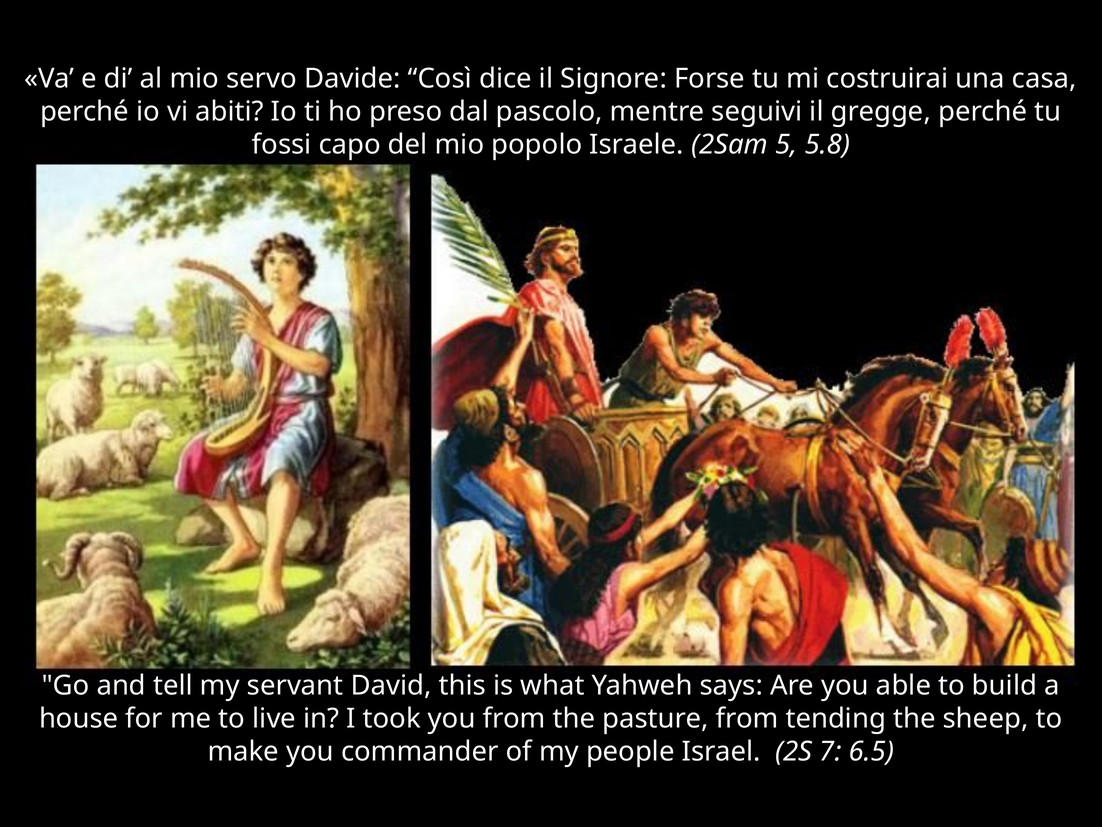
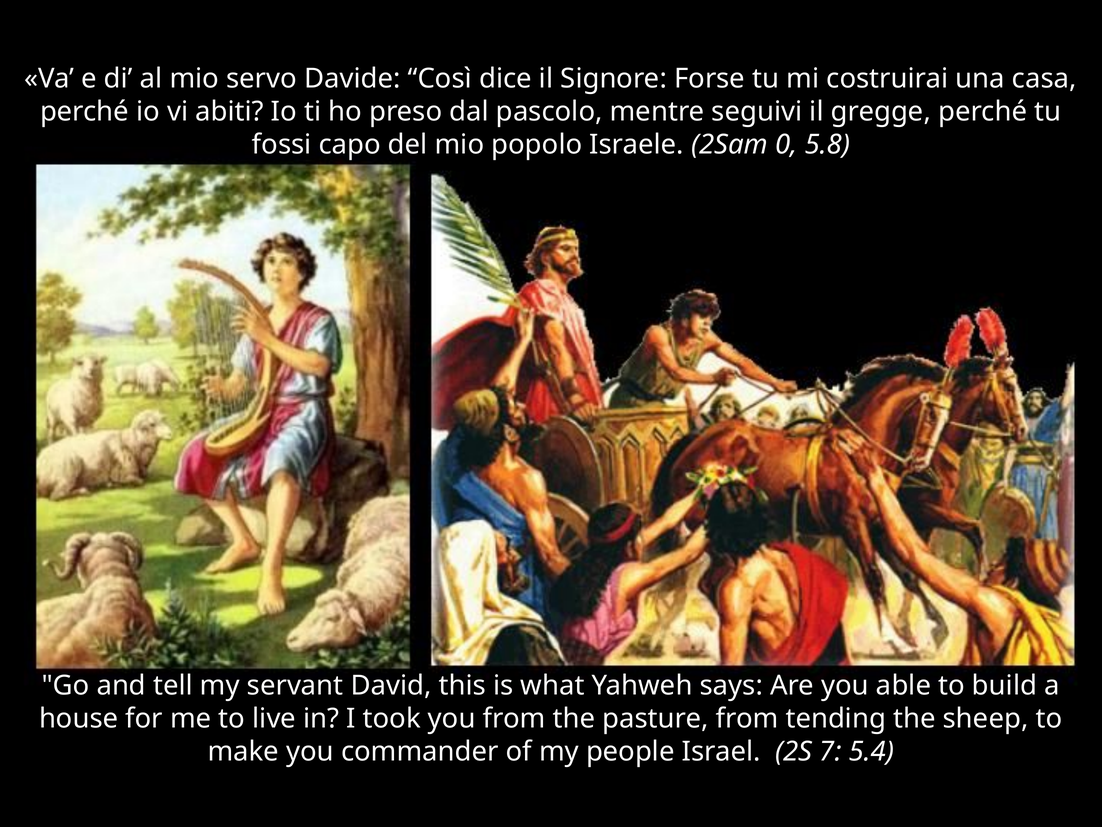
5: 5 -> 0 (786, 145)
6.5: 6.5 -> 5.4 (871, 751)
